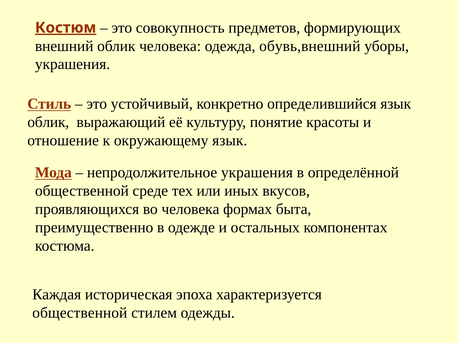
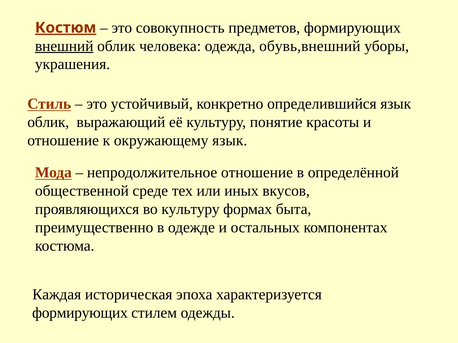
внешний underline: none -> present (64, 46)
непродолжительное украшения: украшения -> отношение (257, 173)
во человека: человека -> культуру (191, 209)
общественной: общественной -> формирующих (80, 313)
